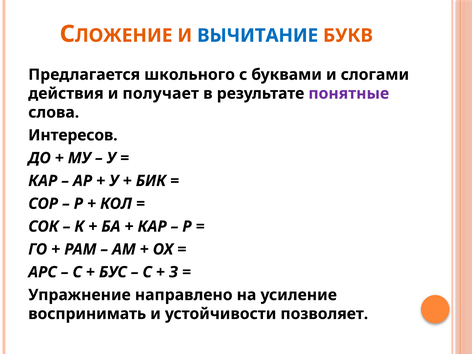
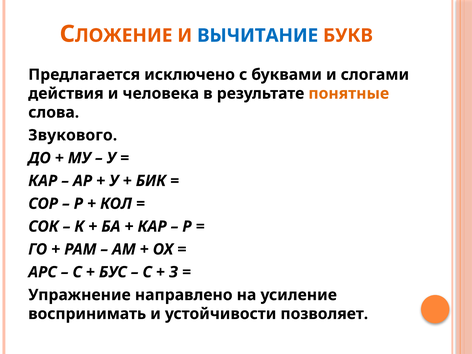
школьного: школьного -> исключено (190, 75)
получает: получает -> человека (161, 94)
понятные colour: purple -> orange (349, 94)
Интересов: Интересов -> Звукового (73, 135)
